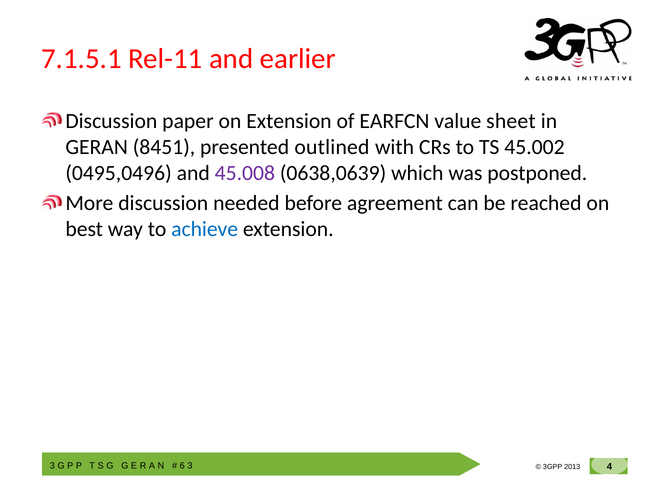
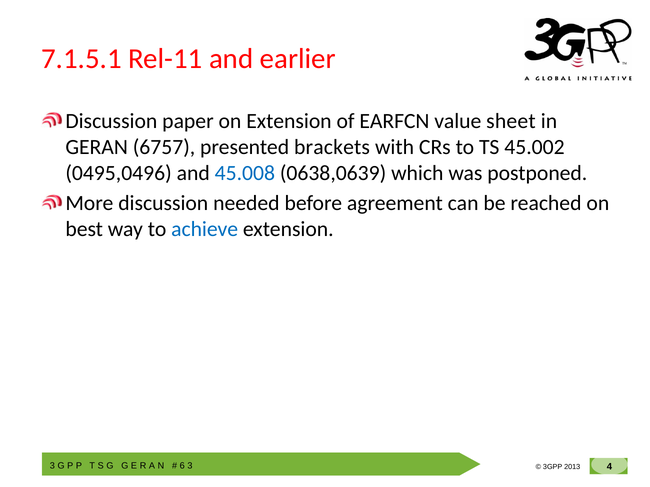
8451: 8451 -> 6757 (164, 147)
outlined: outlined -> brackets (332, 147)
45.008 colour: purple -> blue (245, 173)
